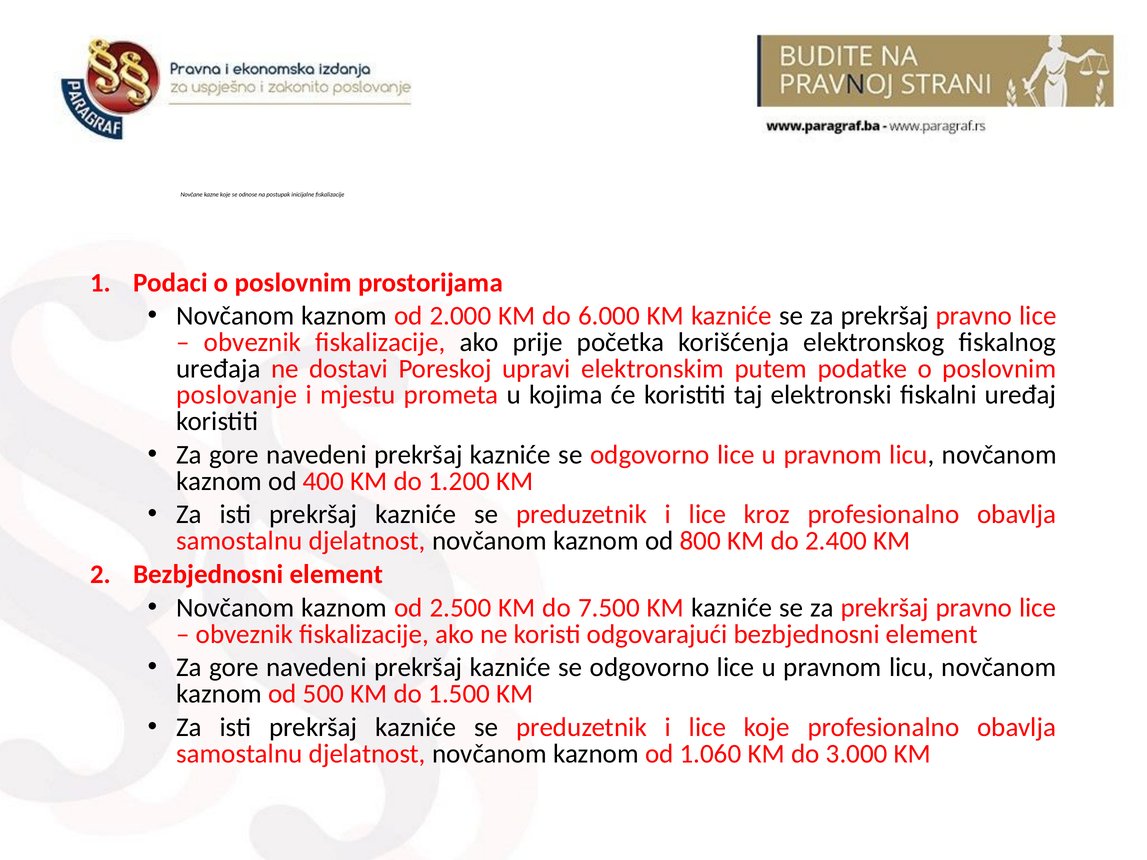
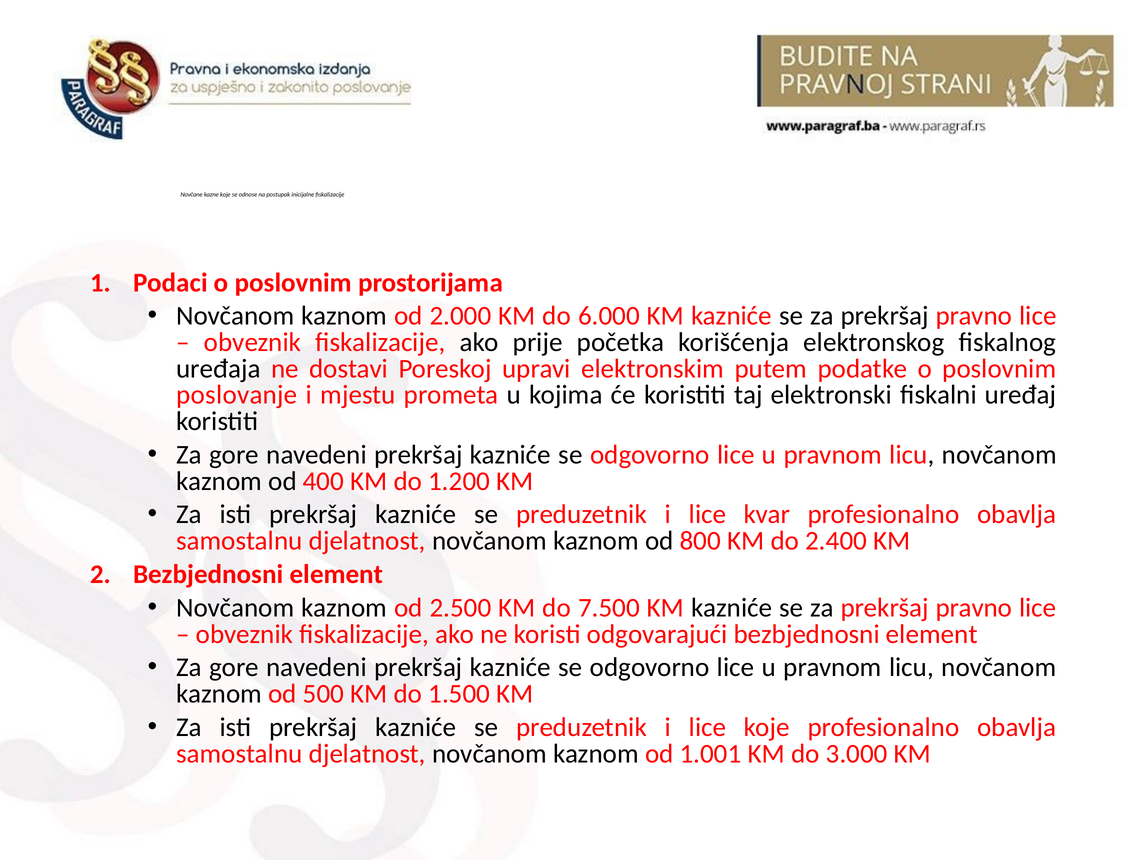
kroz: kroz -> kvar (767, 515)
1.060: 1.060 -> 1.001 (711, 754)
